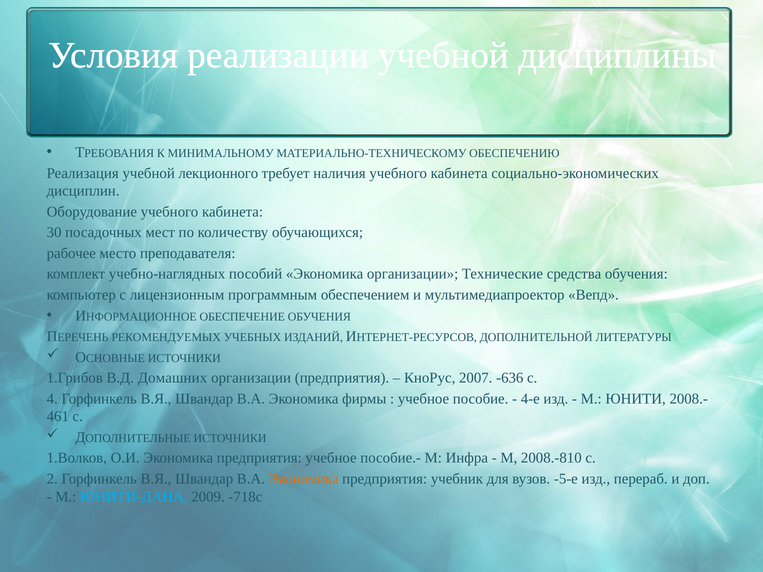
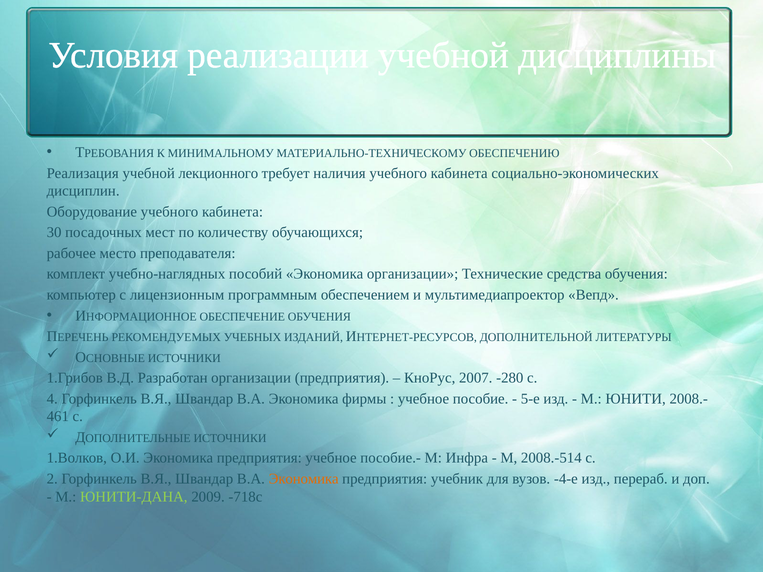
Домашних: Домашних -> Разработан (173, 378)
-636: -636 -> -280 (510, 378)
4-е: 4-е -> 5-е (530, 399)
2008.-810: 2008.-810 -> 2008.-514 (551, 458)
-5-е: -5-е -> -4-е (566, 479)
ЮНИТИ-ДАНА colour: light blue -> light green (134, 497)
